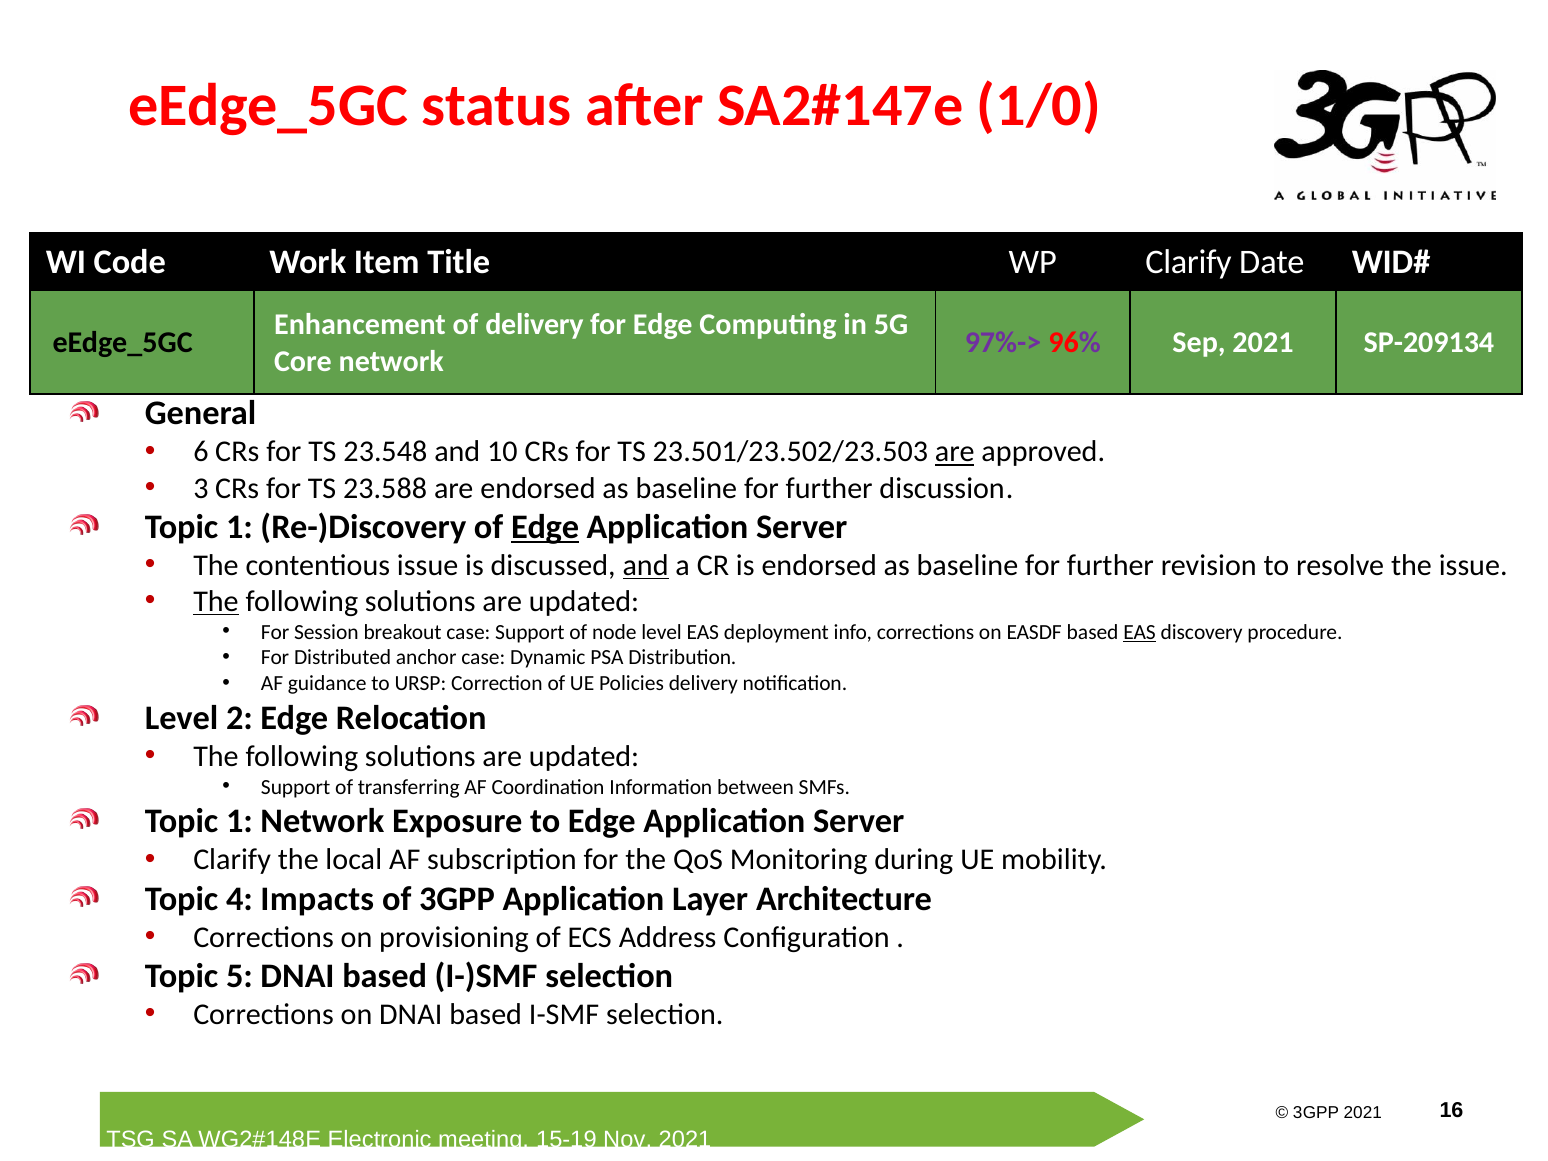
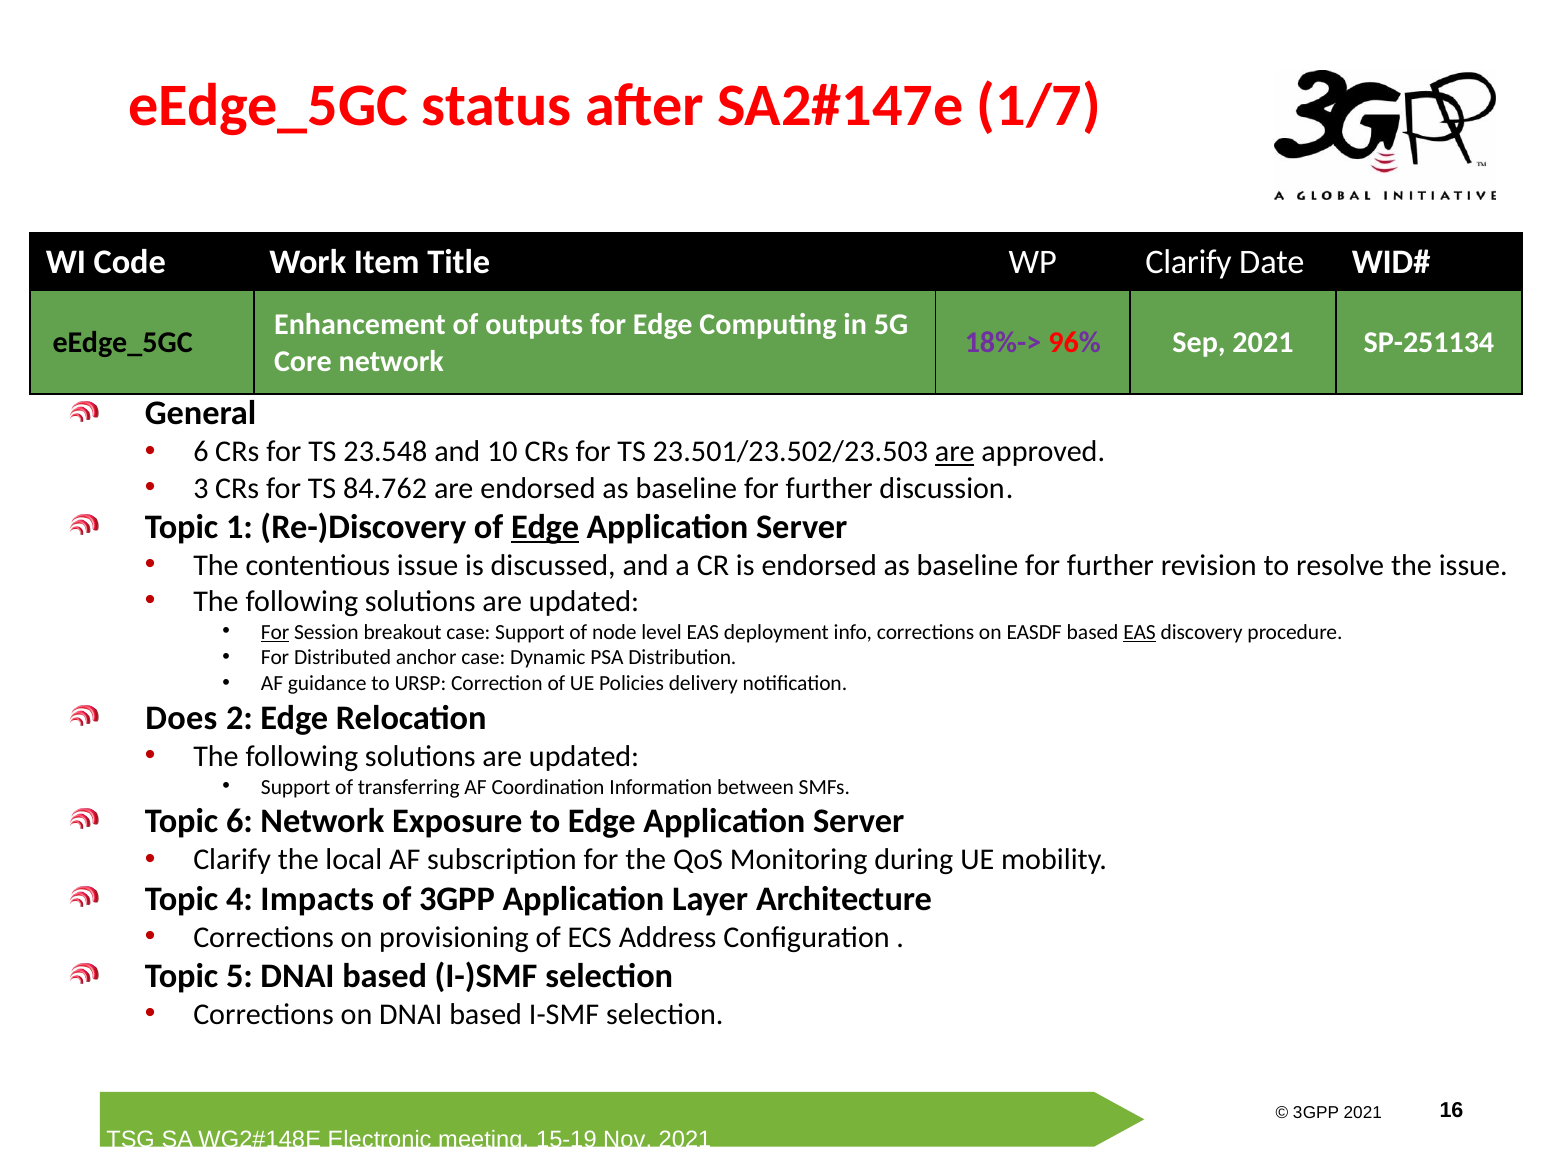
1/0: 1/0 -> 1/7 (1039, 106)
of delivery: delivery -> outputs (534, 325)
97%->: 97%-> -> 18%-> (1003, 343)
SP-209134: SP-209134 -> SP-251134 (1429, 343)
23.588: 23.588 -> 84.762 (385, 488)
and underline: present -> none (646, 566)
The underline: present -> none (216, 602)
For underline: none -> present (275, 632)
Level: Level -> Does (181, 718)
1: 1 -> 6 (239, 821)
